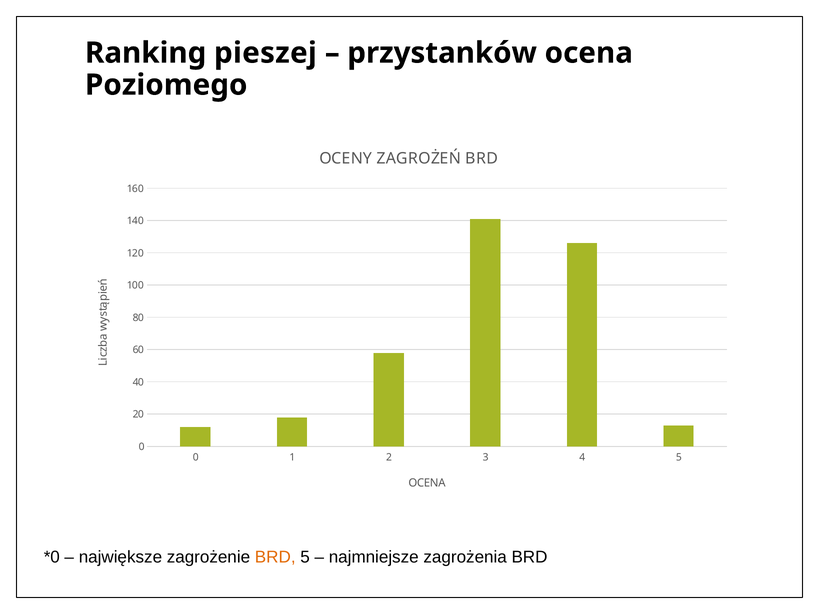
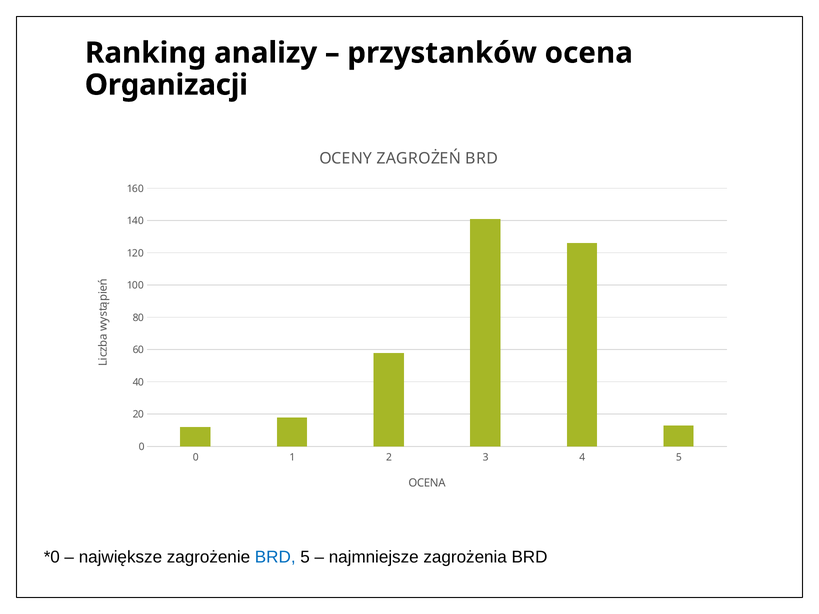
pieszej: pieszej -> analizy (266, 53)
Poziomego: Poziomego -> Organizacji (166, 85)
BRD colour: orange -> blue (275, 557)
